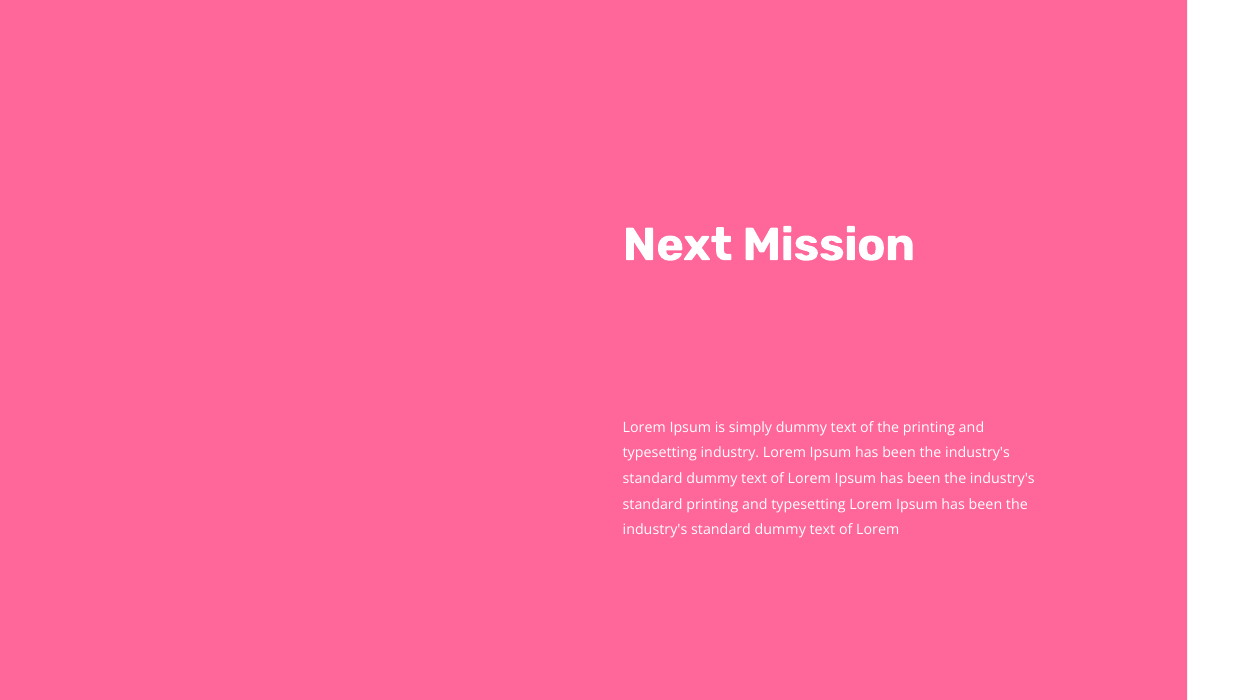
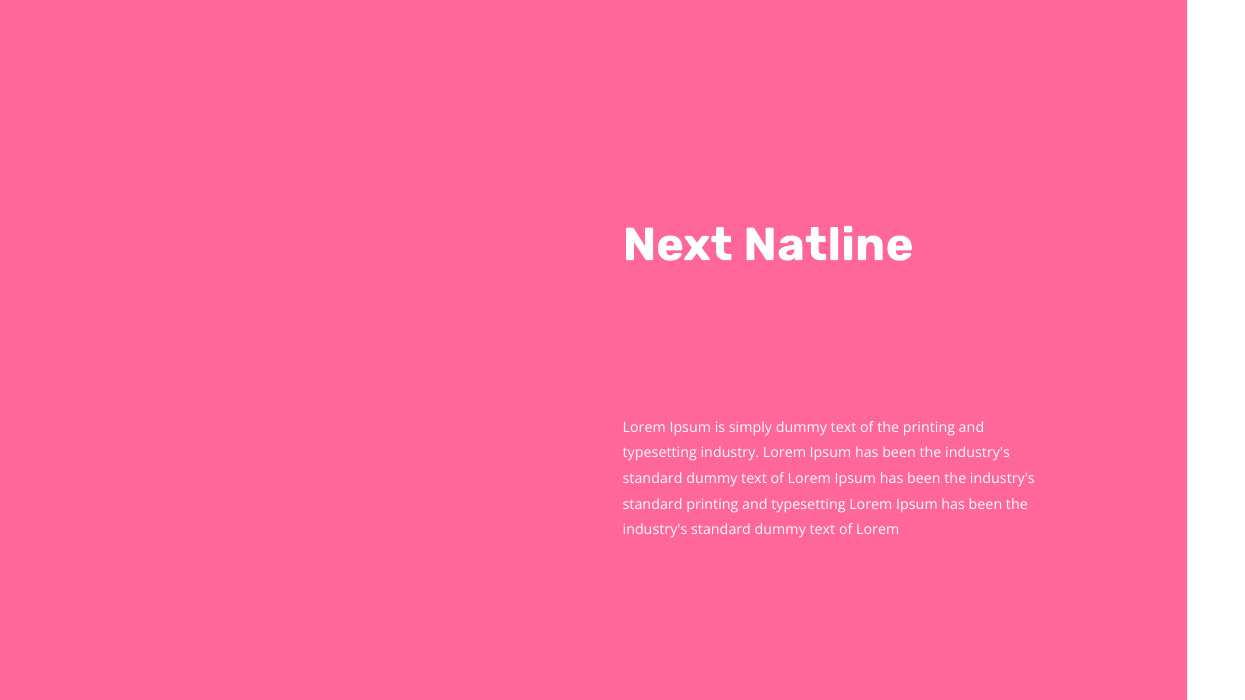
Mission: Mission -> Natline (828, 245)
